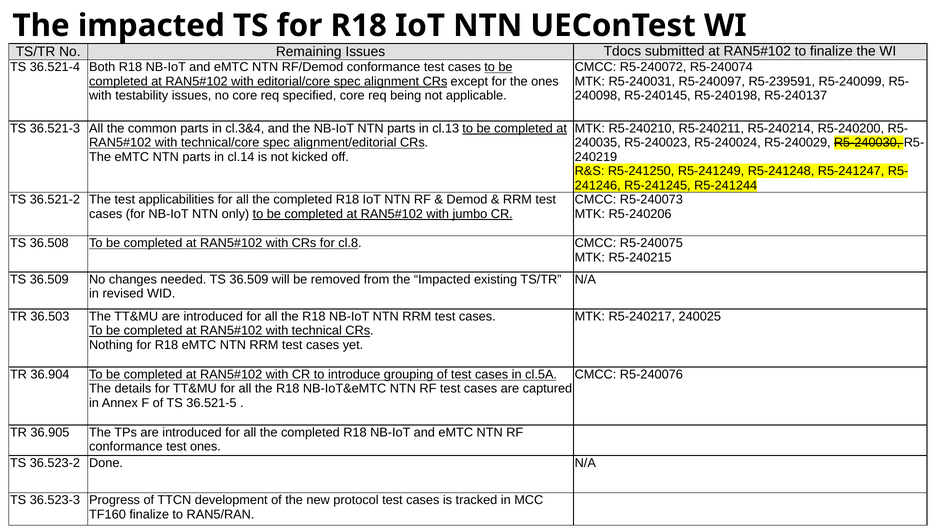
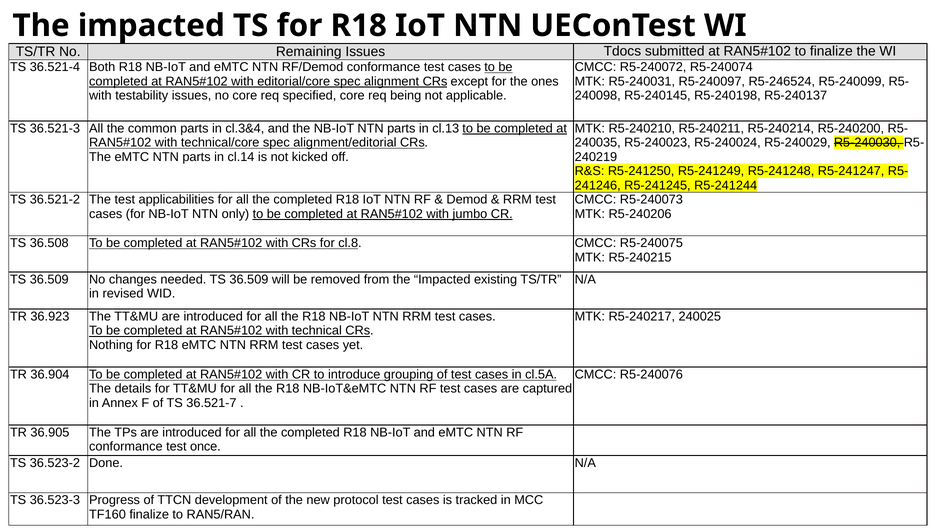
R5-239591: R5-239591 -> R5-246524 (782, 81)
36.503: 36.503 -> 36.923 (50, 316)
36.521-5: 36.521-5 -> 36.521-7 (211, 403)
test ones: ones -> once (205, 446)
